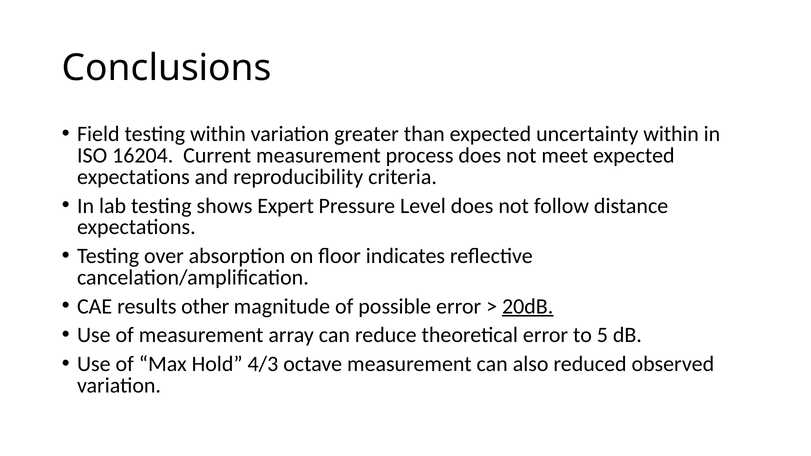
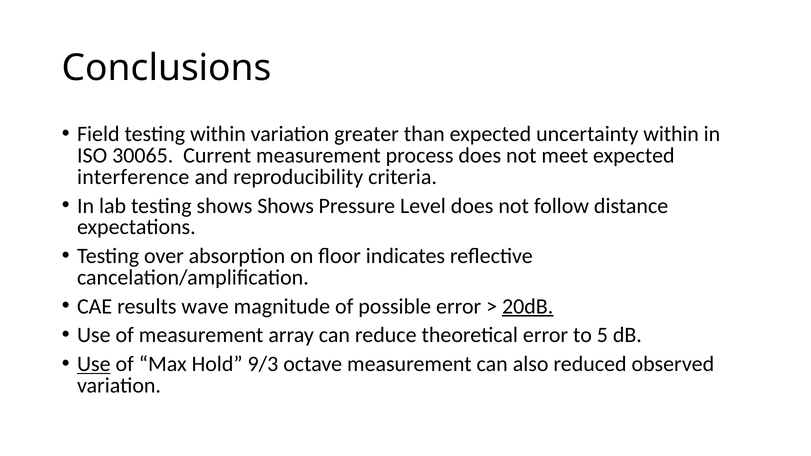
16204: 16204 -> 30065 (143, 156)
expectations: expectations -> interference (133, 177)
shows Expert: Expert -> Shows (286, 206)
other: other -> wave (205, 306)
Use underline: none -> present (94, 364)
4/3: 4/3 -> 9/3 (263, 364)
